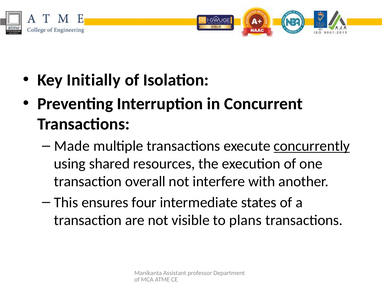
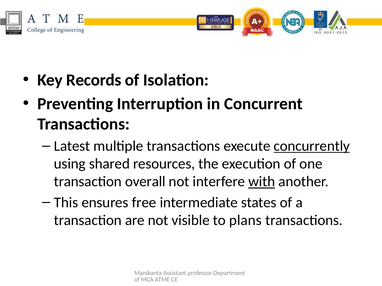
Initially: Initially -> Records (94, 80)
Made: Made -> Latest (72, 146)
with underline: none -> present (262, 182)
four: four -> free (144, 203)
